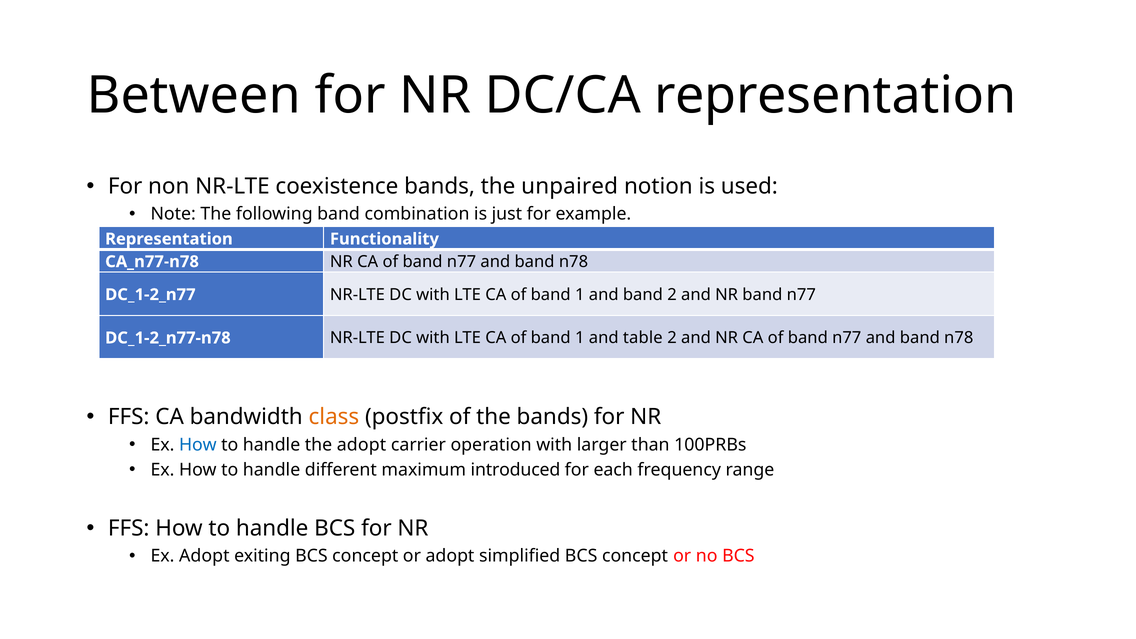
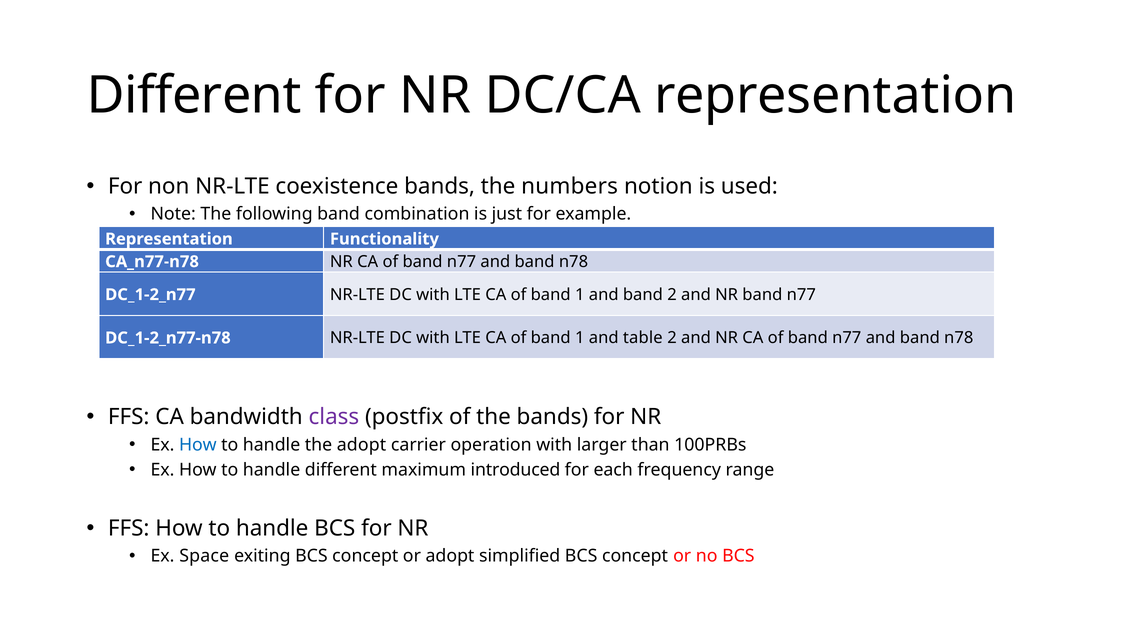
Between: Between -> Different (194, 95)
unpaired: unpaired -> numbers (570, 186)
class colour: orange -> purple (334, 417)
Ex Adopt: Adopt -> Space (204, 556)
